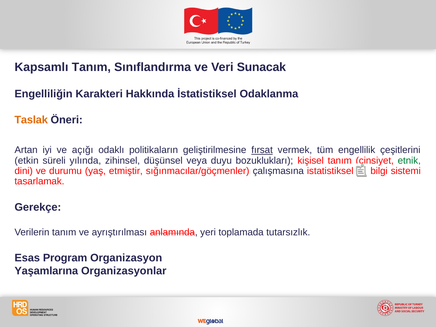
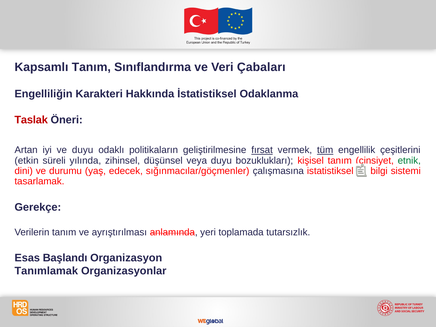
Sunacak: Sunacak -> Çabaları (261, 67)
Taslak colour: orange -> red (31, 120)
ve açığı: açığı -> duyu (83, 150)
tüm underline: none -> present (325, 150)
etmiştir: etmiştir -> edecek (126, 171)
Program: Program -> Başlandı (65, 258)
Yaşamlarına: Yaşamlarına -> Tanımlamak (46, 271)
